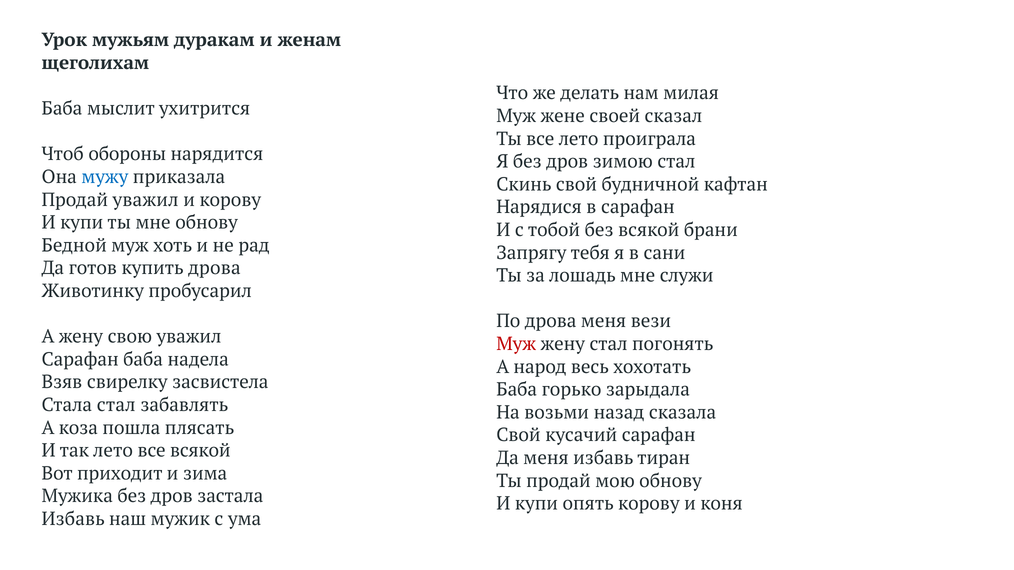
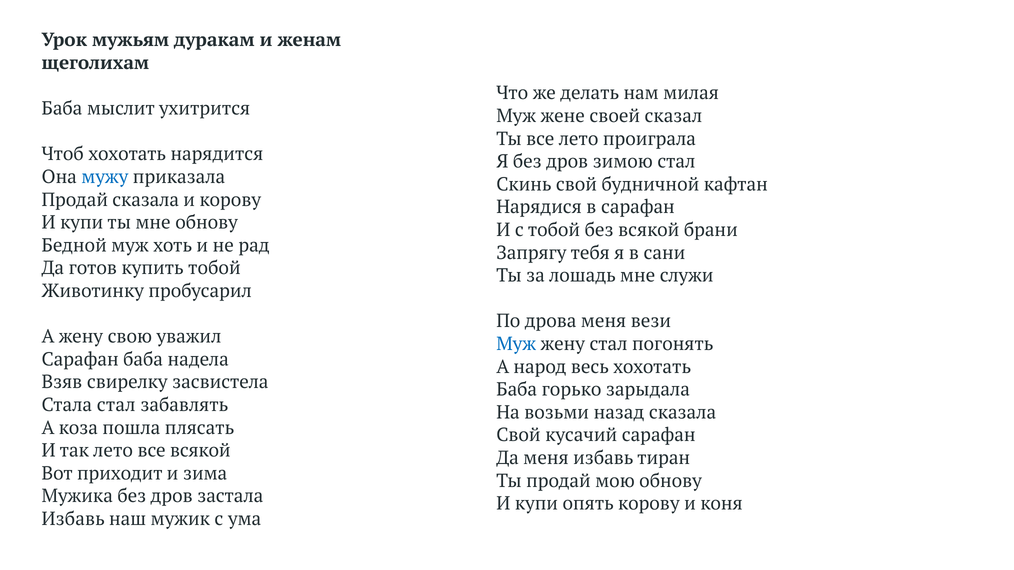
Чтоб обороны: обороны -> хохотать (127, 154)
Продай уважил: уважил -> сказала (146, 200)
купить дрова: дрова -> тобой (214, 268)
Муж colour: red -> blue (516, 344)
